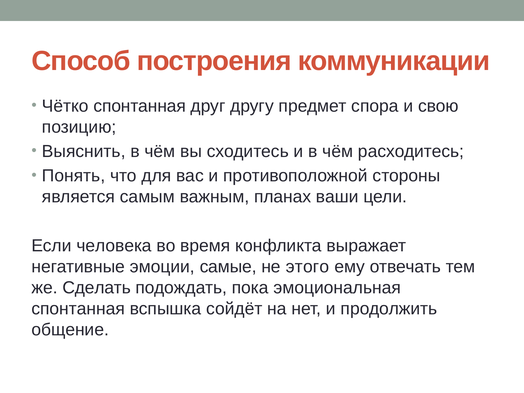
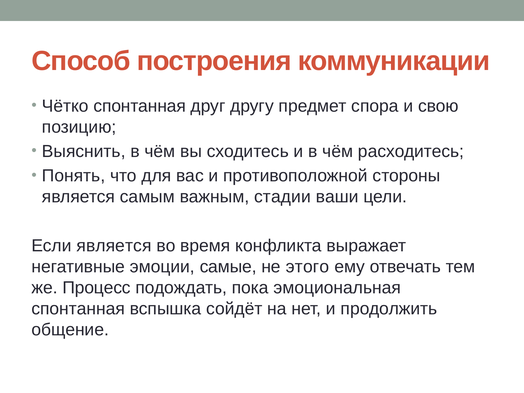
планах: планах -> стадии (283, 197)
Если человека: человека -> является (114, 246)
Сделать: Сделать -> Процесс (97, 288)
